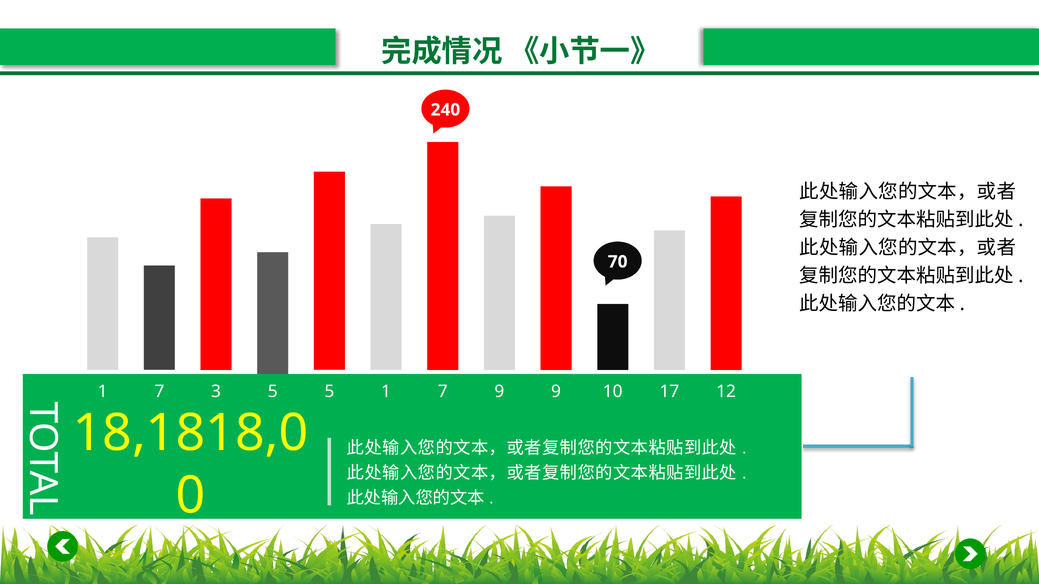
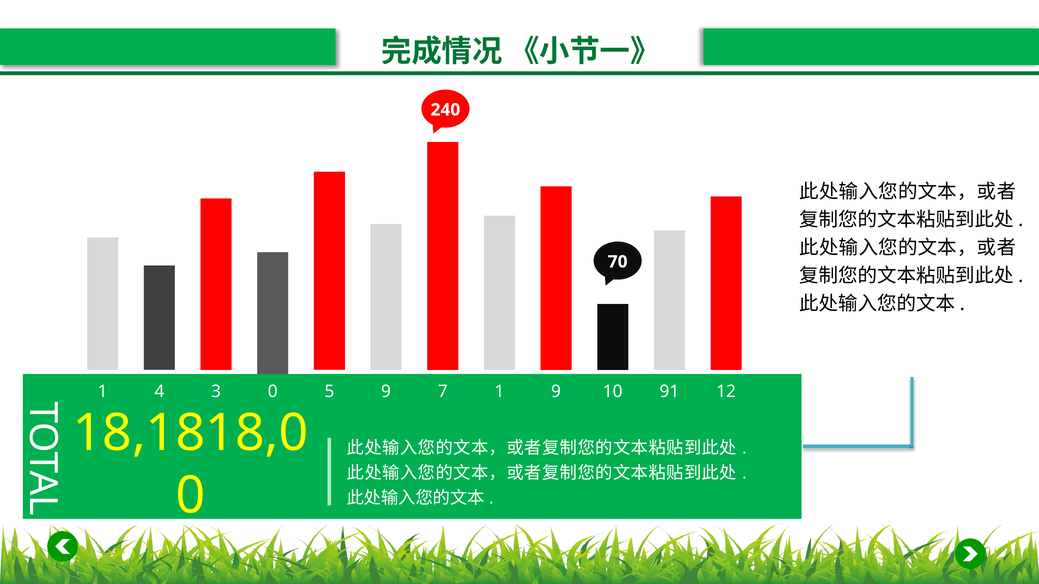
7: 7 -> 4 (159, 392)
3 5: 5 -> 0 (273, 392)
5 1: 1 -> 9 (386, 392)
7 9: 9 -> 1 (499, 392)
17: 17 -> 91 (669, 392)
